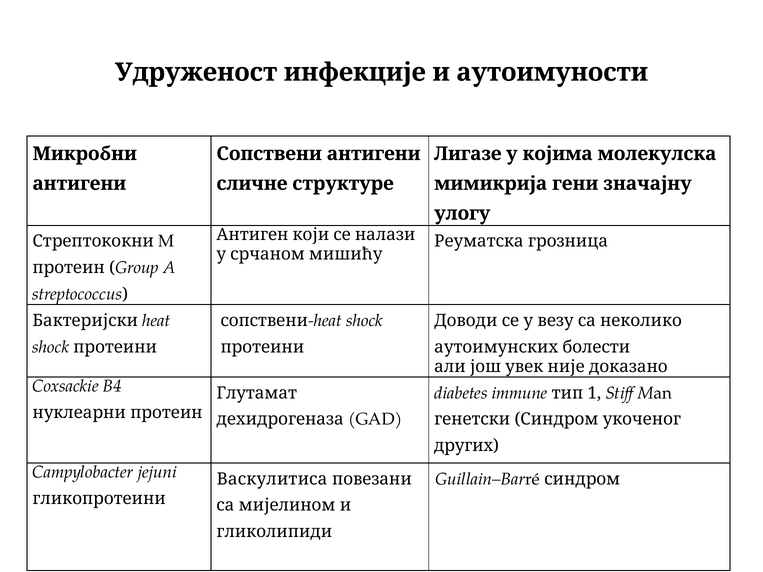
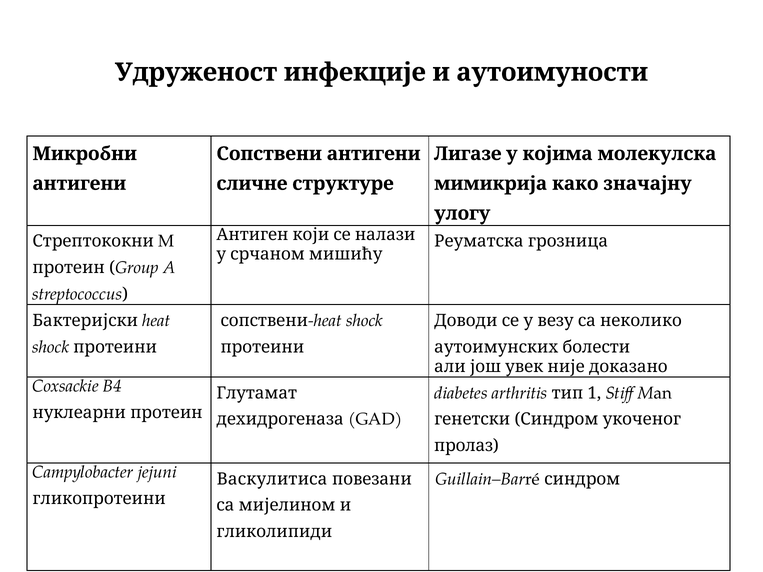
гени: гени -> како (575, 184)
immune: immune -> arthritis (520, 393)
других: других -> пролаз (466, 446)
